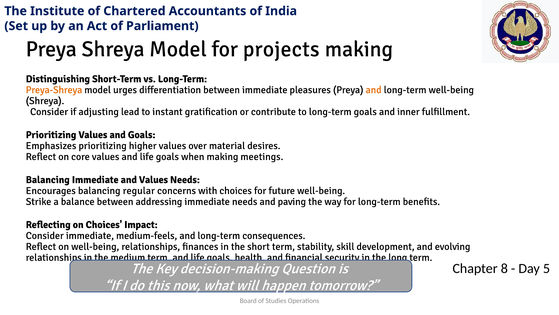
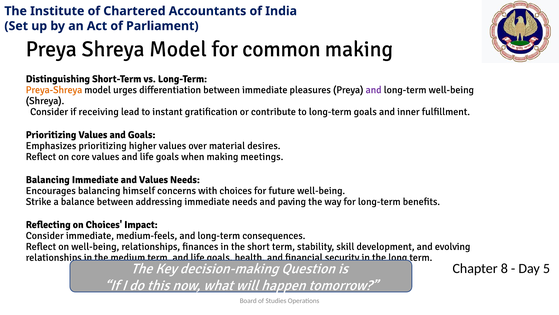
projects: projects -> common (281, 49)
and colour: orange -> purple (374, 90)
adjusting: adjusting -> receiving (99, 112)
regular: regular -> himself (139, 190)
